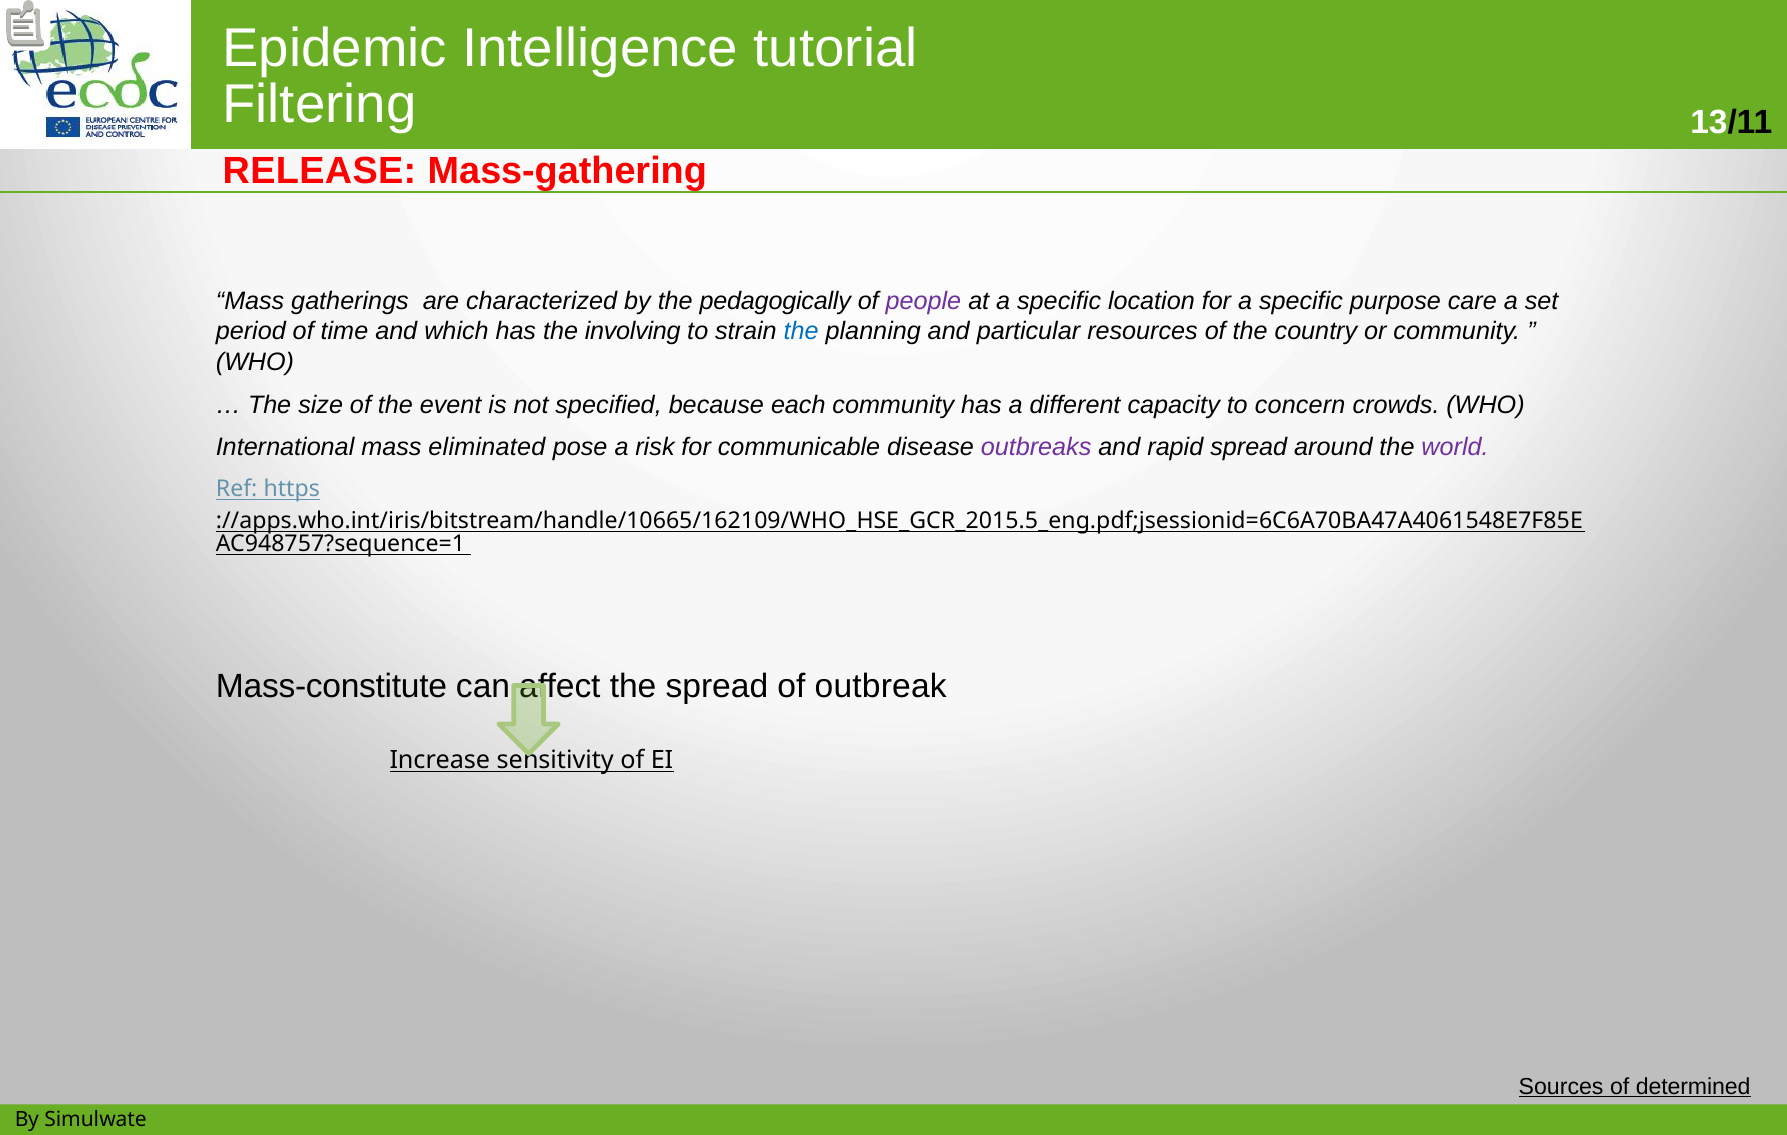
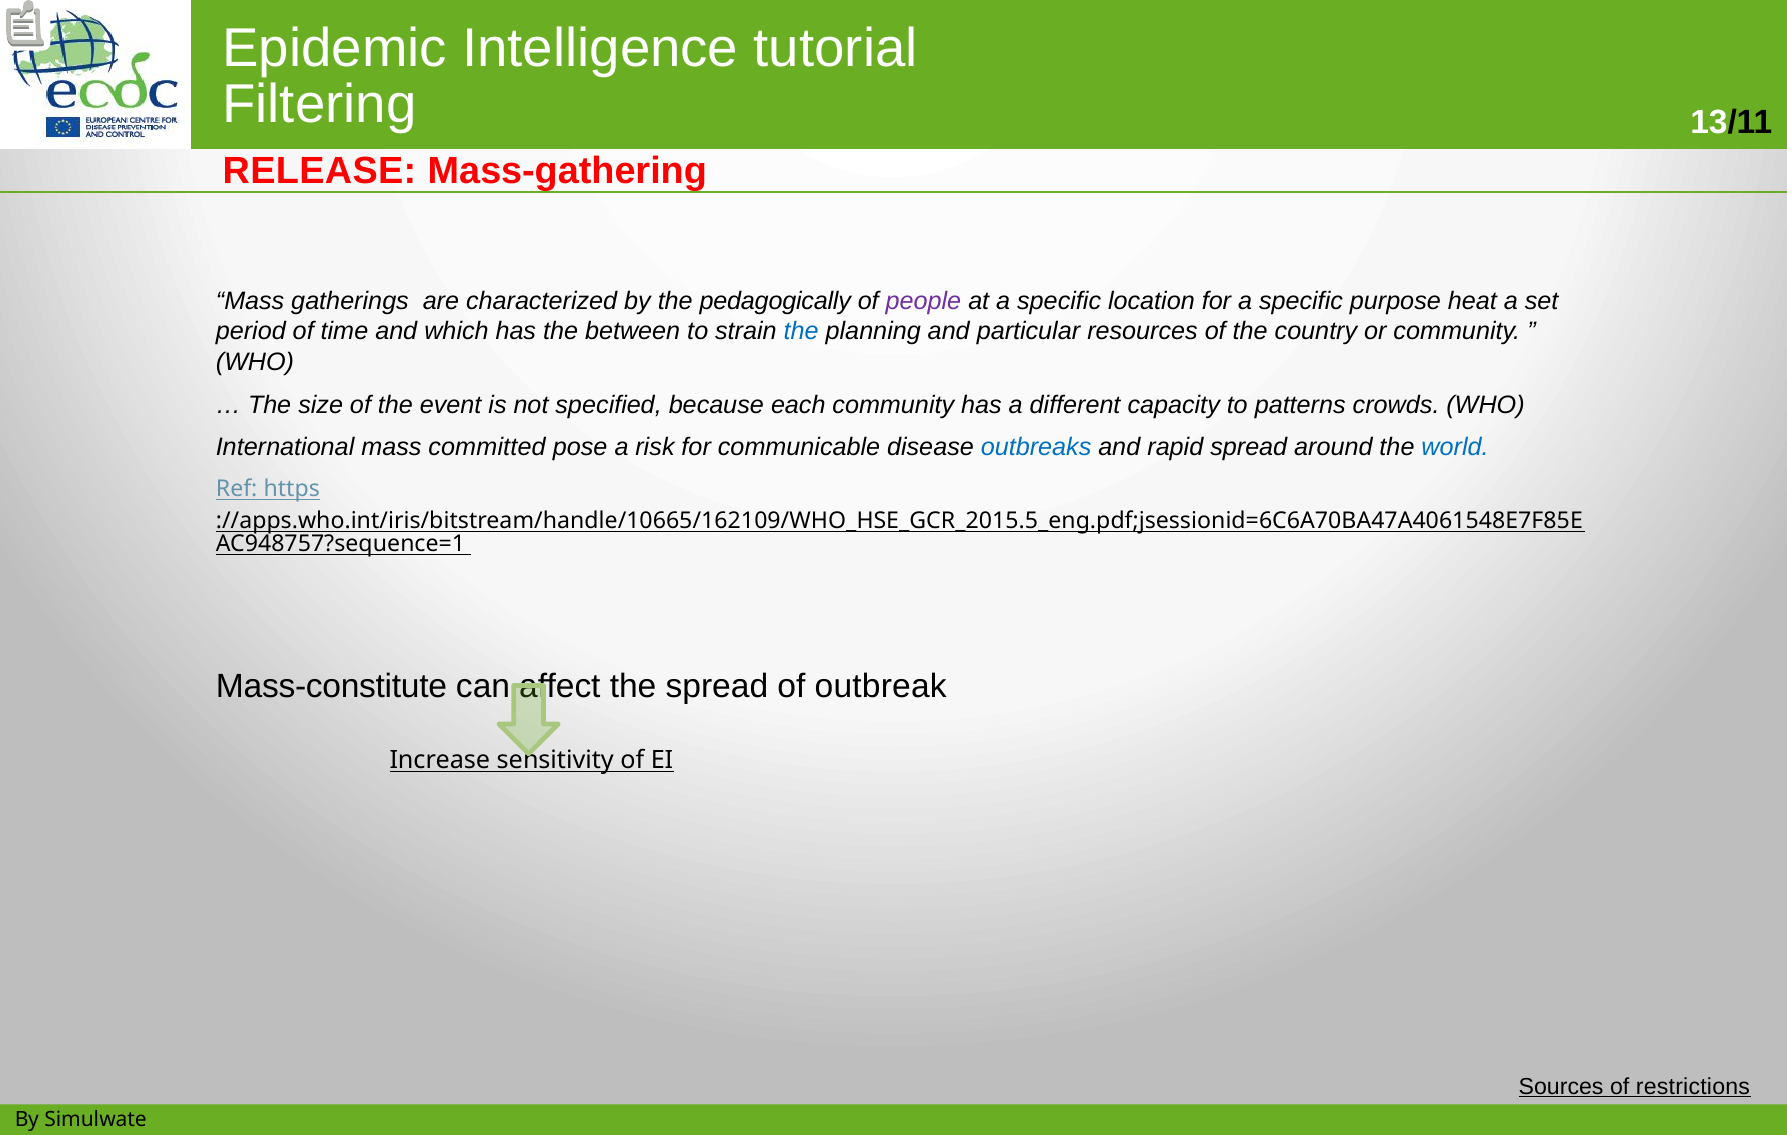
care: care -> heat (1472, 301)
involving: involving -> between (633, 331)
concern: concern -> patterns (1300, 405)
eliminated: eliminated -> committed (487, 447)
outbreaks colour: purple -> blue (1036, 447)
world colour: purple -> blue (1455, 447)
determined: determined -> restrictions (1693, 1086)
